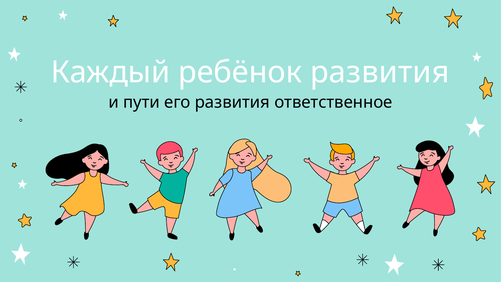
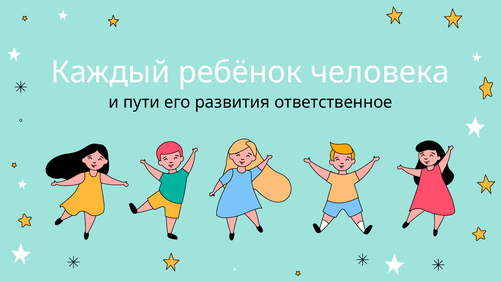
ребёнок развития: развития -> человека (380, 72)
